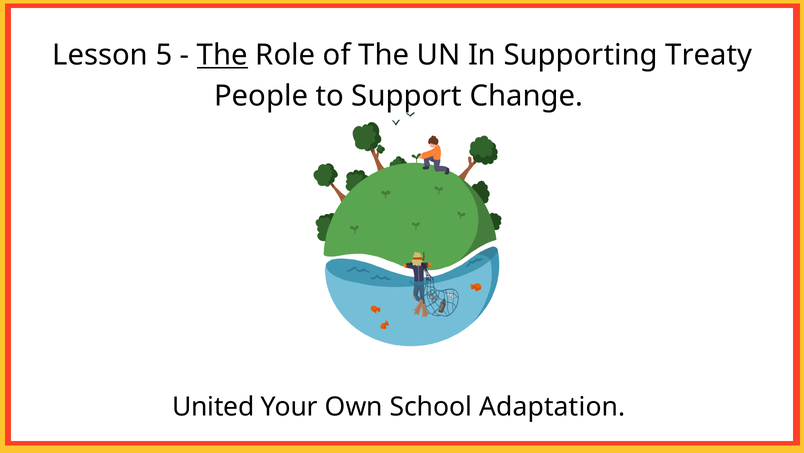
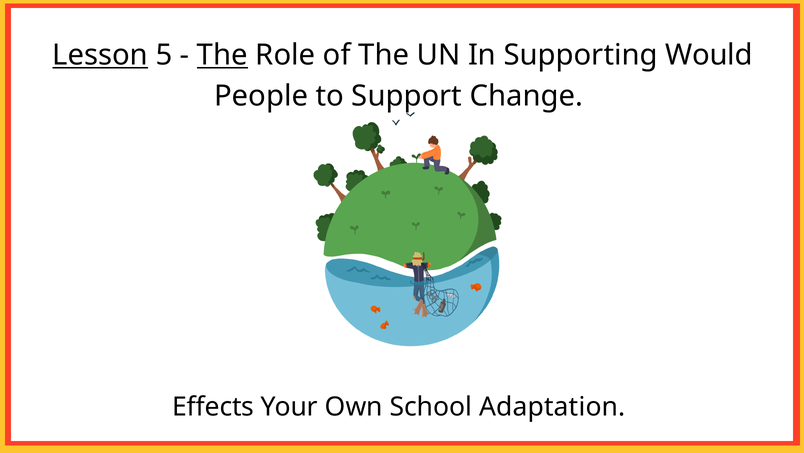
Lesson underline: none -> present (100, 55)
Treaty: Treaty -> Would (709, 55)
United: United -> Effects (213, 406)
